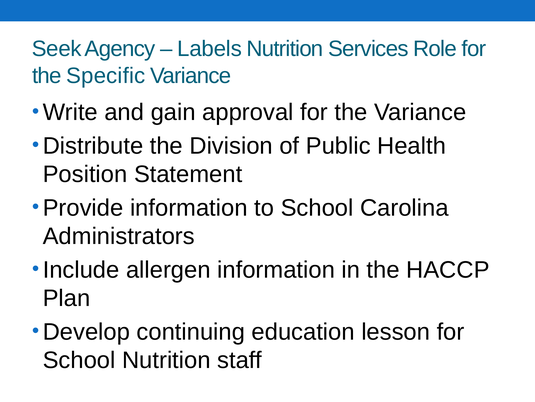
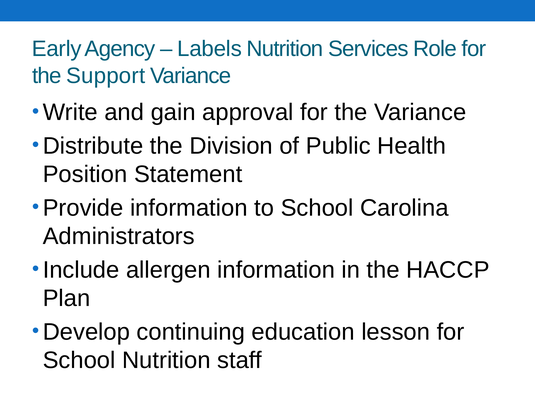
Seek: Seek -> Early (57, 49)
Specific: Specific -> Support (106, 76)
